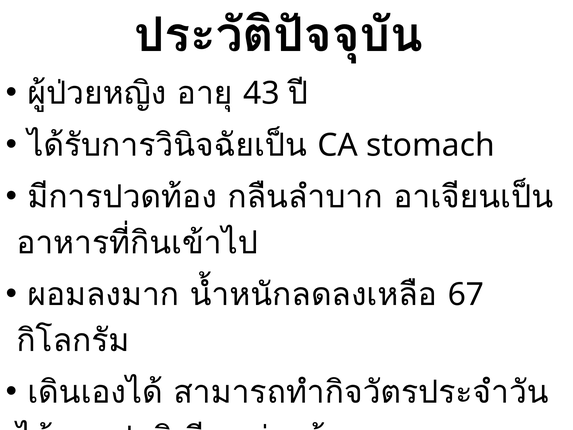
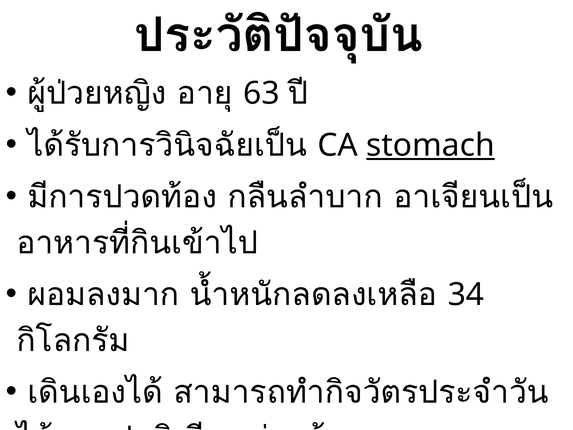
43: 43 -> 63 (261, 93)
stomach underline: none -> present (430, 145)
67: 67 -> 34 (466, 295)
